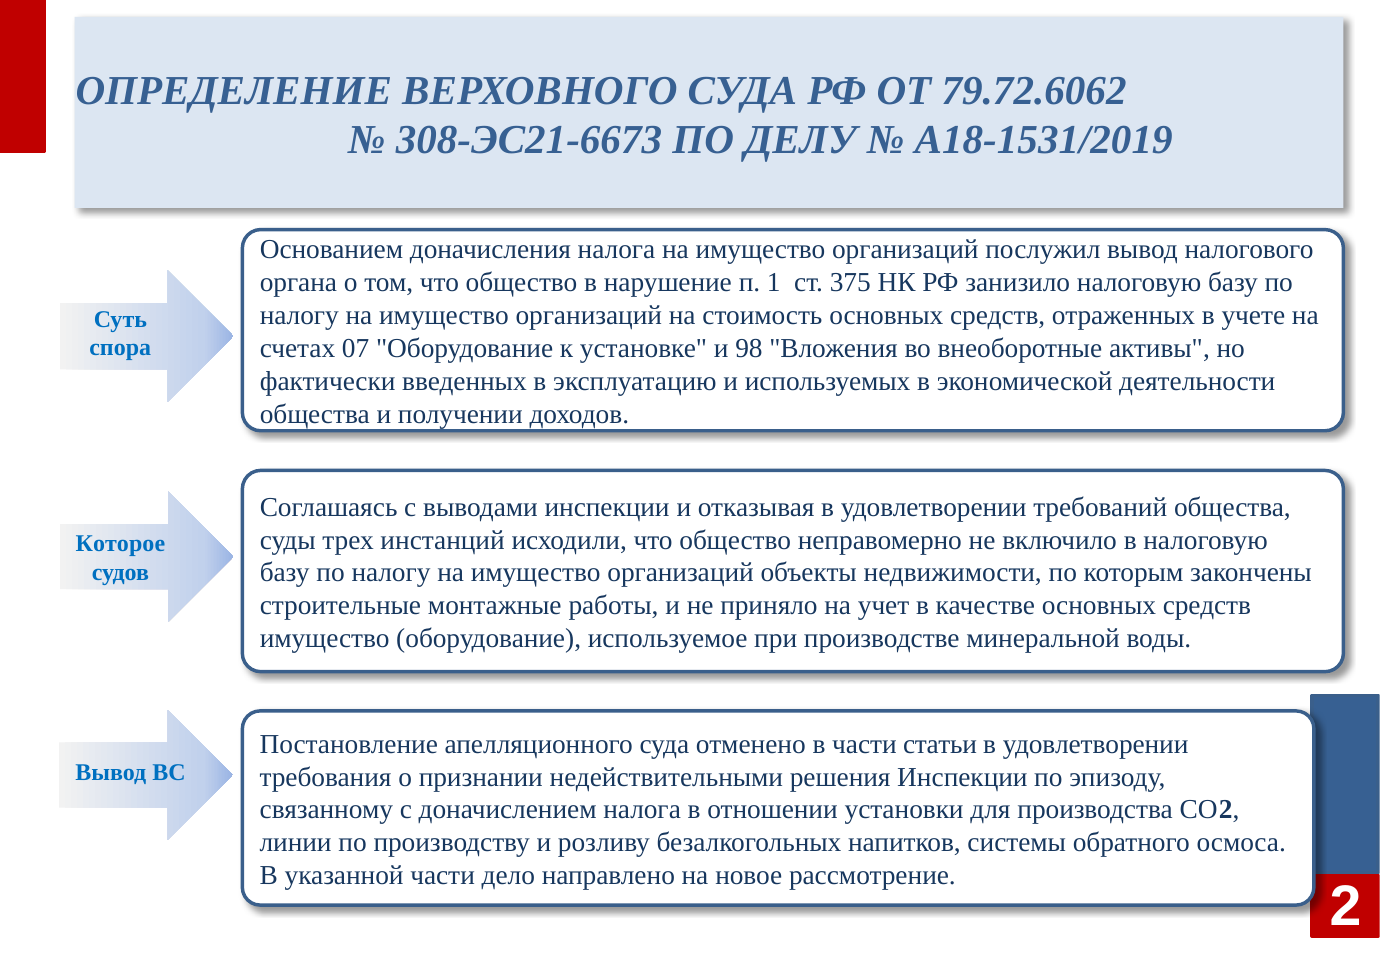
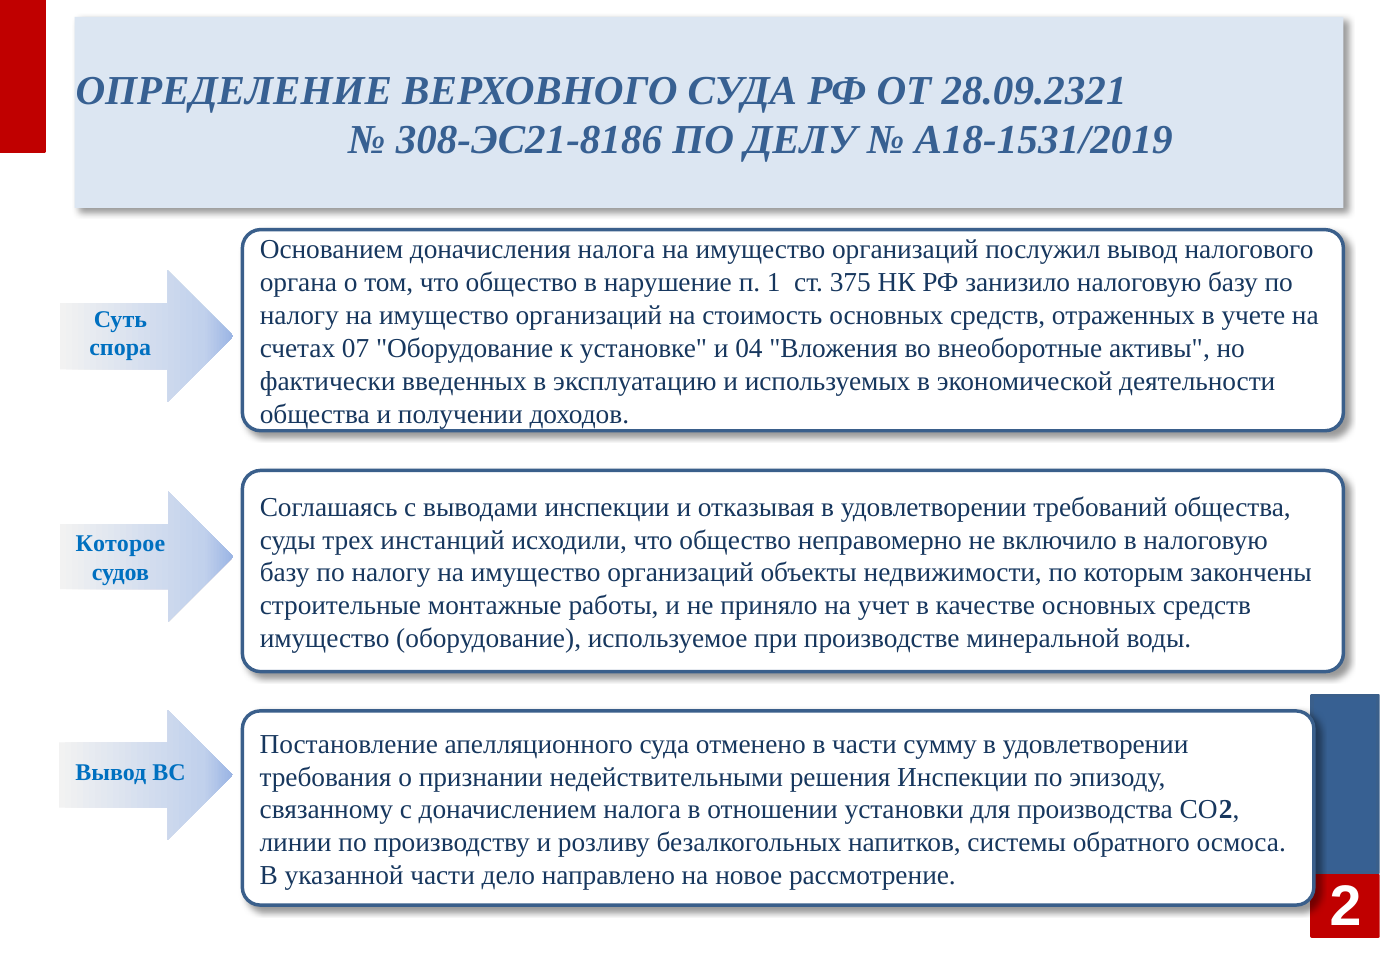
79.72.6062: 79.72.6062 -> 28.09.2321 (1034, 91)
308-ЭС21-6673: 308-ЭС21-6673 -> 308-ЭС21-8186 (529, 140)
98: 98 -> 04 (749, 348)
статьи: статьи -> сумму (940, 744)
